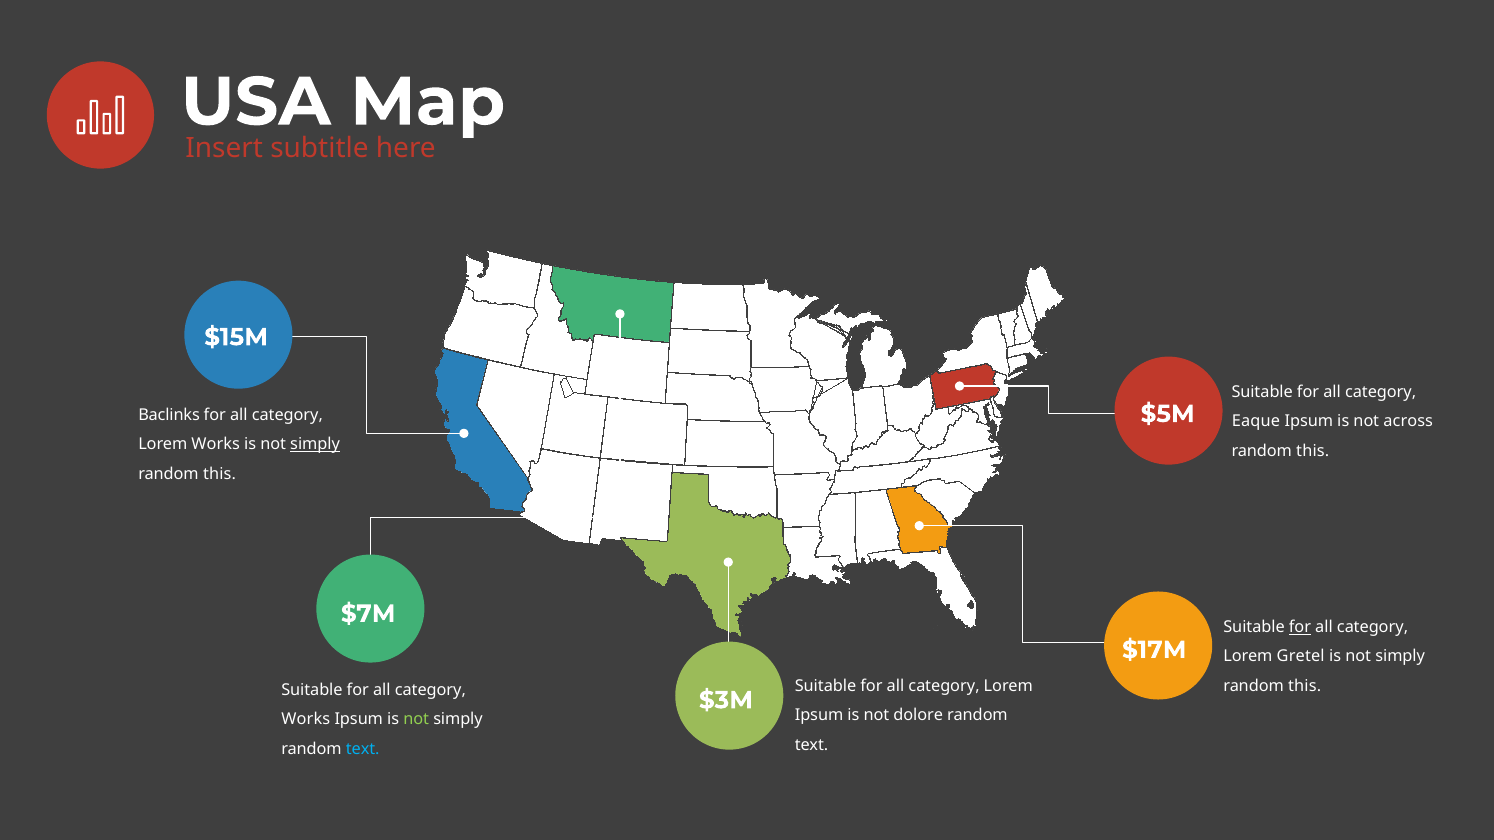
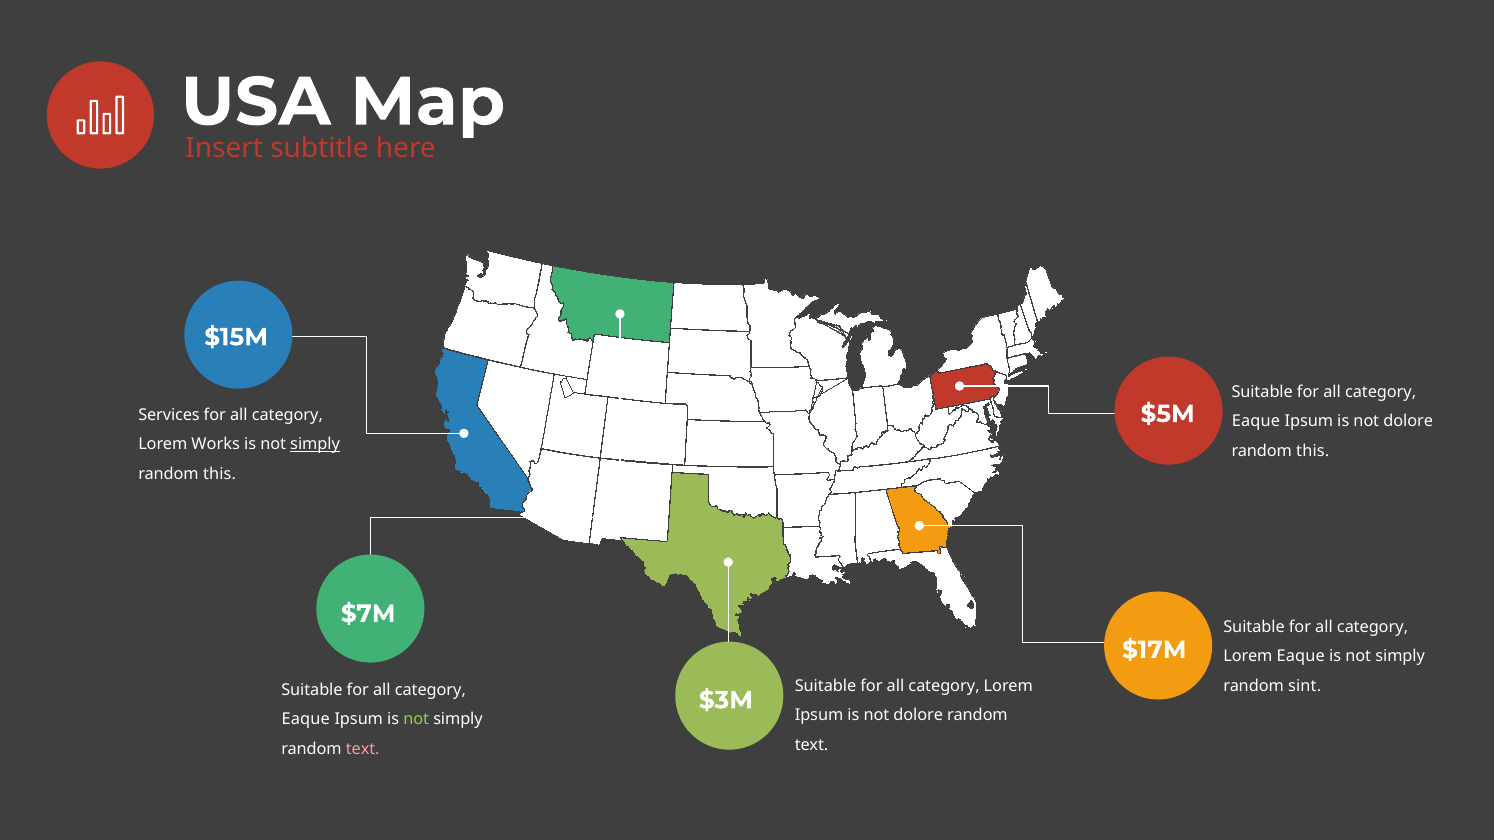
Baclinks: Baclinks -> Services (169, 415)
across: across -> dolore (1408, 422)
for underline: present -> none (1300, 627)
Lorem Gretel: Gretel -> Eaque (1301, 657)
this: this -> sint (1305, 686)
Works: Works -> Eaque (306, 720)
text colour: light blue -> pink (363, 749)
